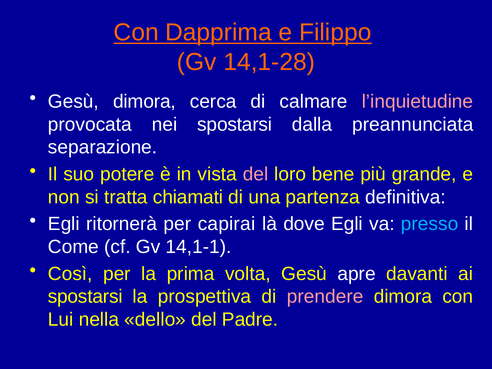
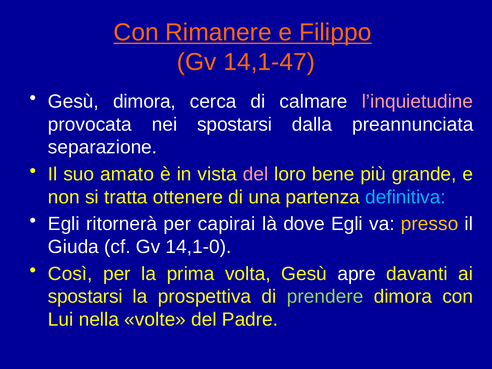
Dapprima: Dapprima -> Rimanere (218, 32)
14,1-28: 14,1-28 -> 14,1-47 (269, 62)
potere: potere -> amato (127, 174)
chiamati: chiamati -> ottenere (188, 197)
definitiva colour: white -> light blue (405, 197)
presso colour: light blue -> yellow (430, 224)
Come: Come -> Giuda (73, 247)
14,1-1: 14,1-1 -> 14,1-0 (199, 247)
prendere colour: pink -> light green (325, 297)
dello: dello -> volte (155, 320)
